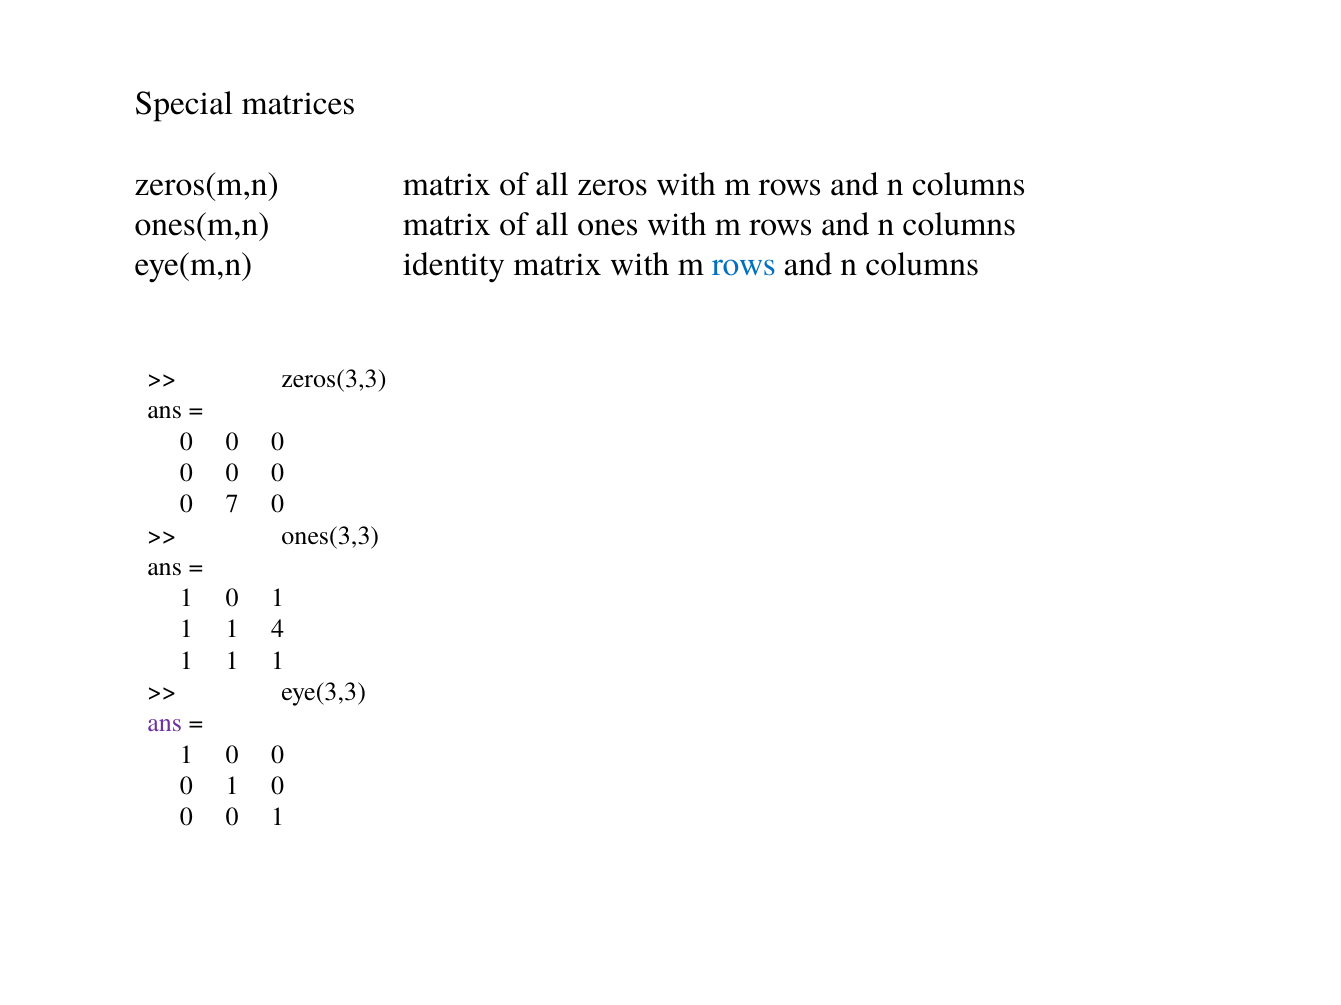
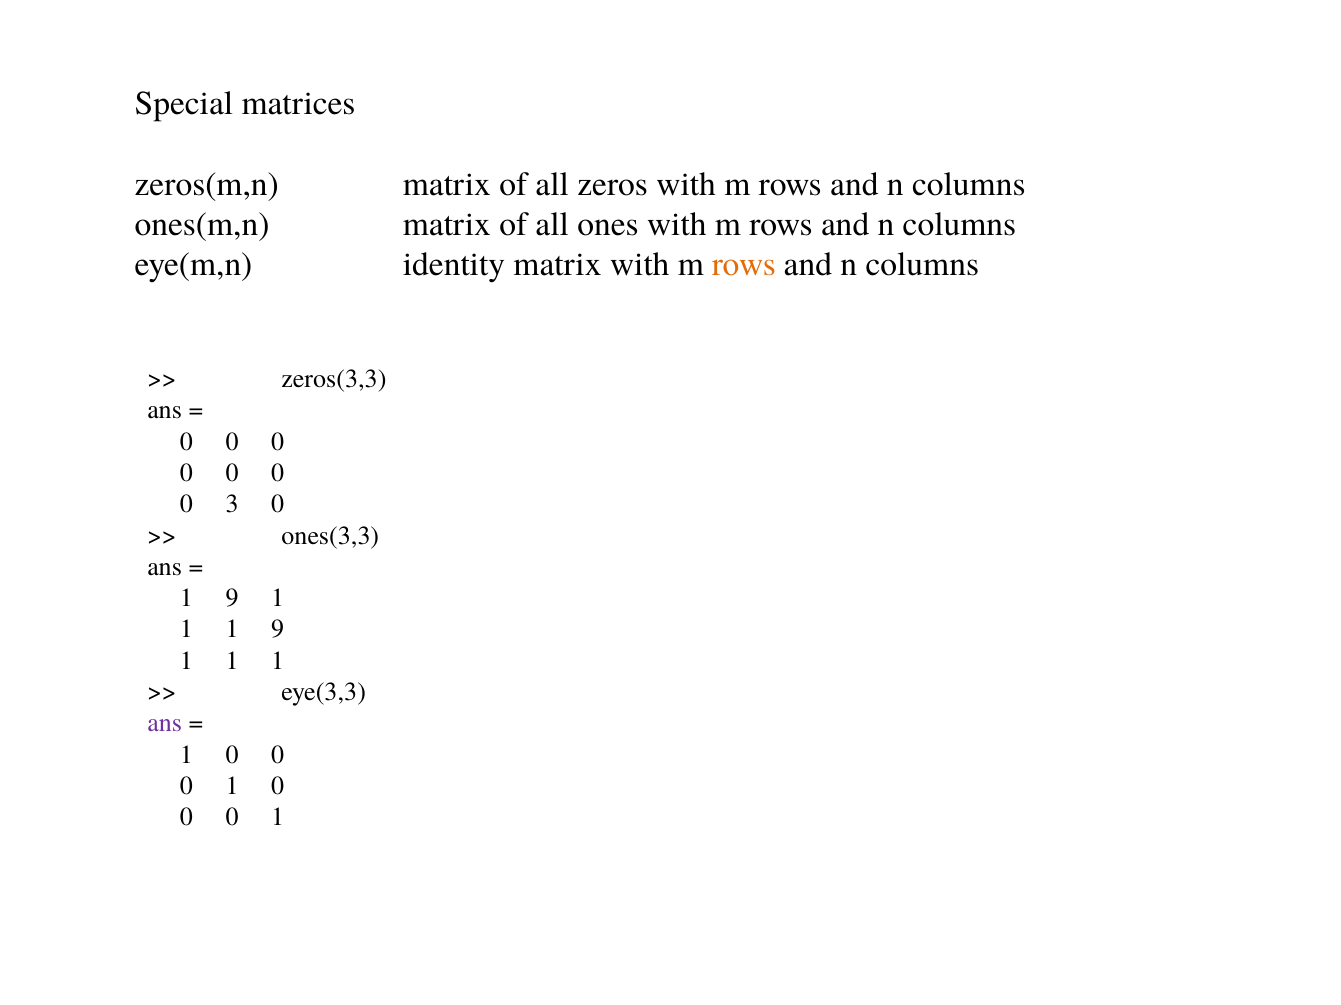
rows colour: blue -> orange (744, 265)
7: 7 -> 3 (232, 505)
0: 0 -> 9 (232, 599)
1 1 4: 4 -> 9 (278, 630)
